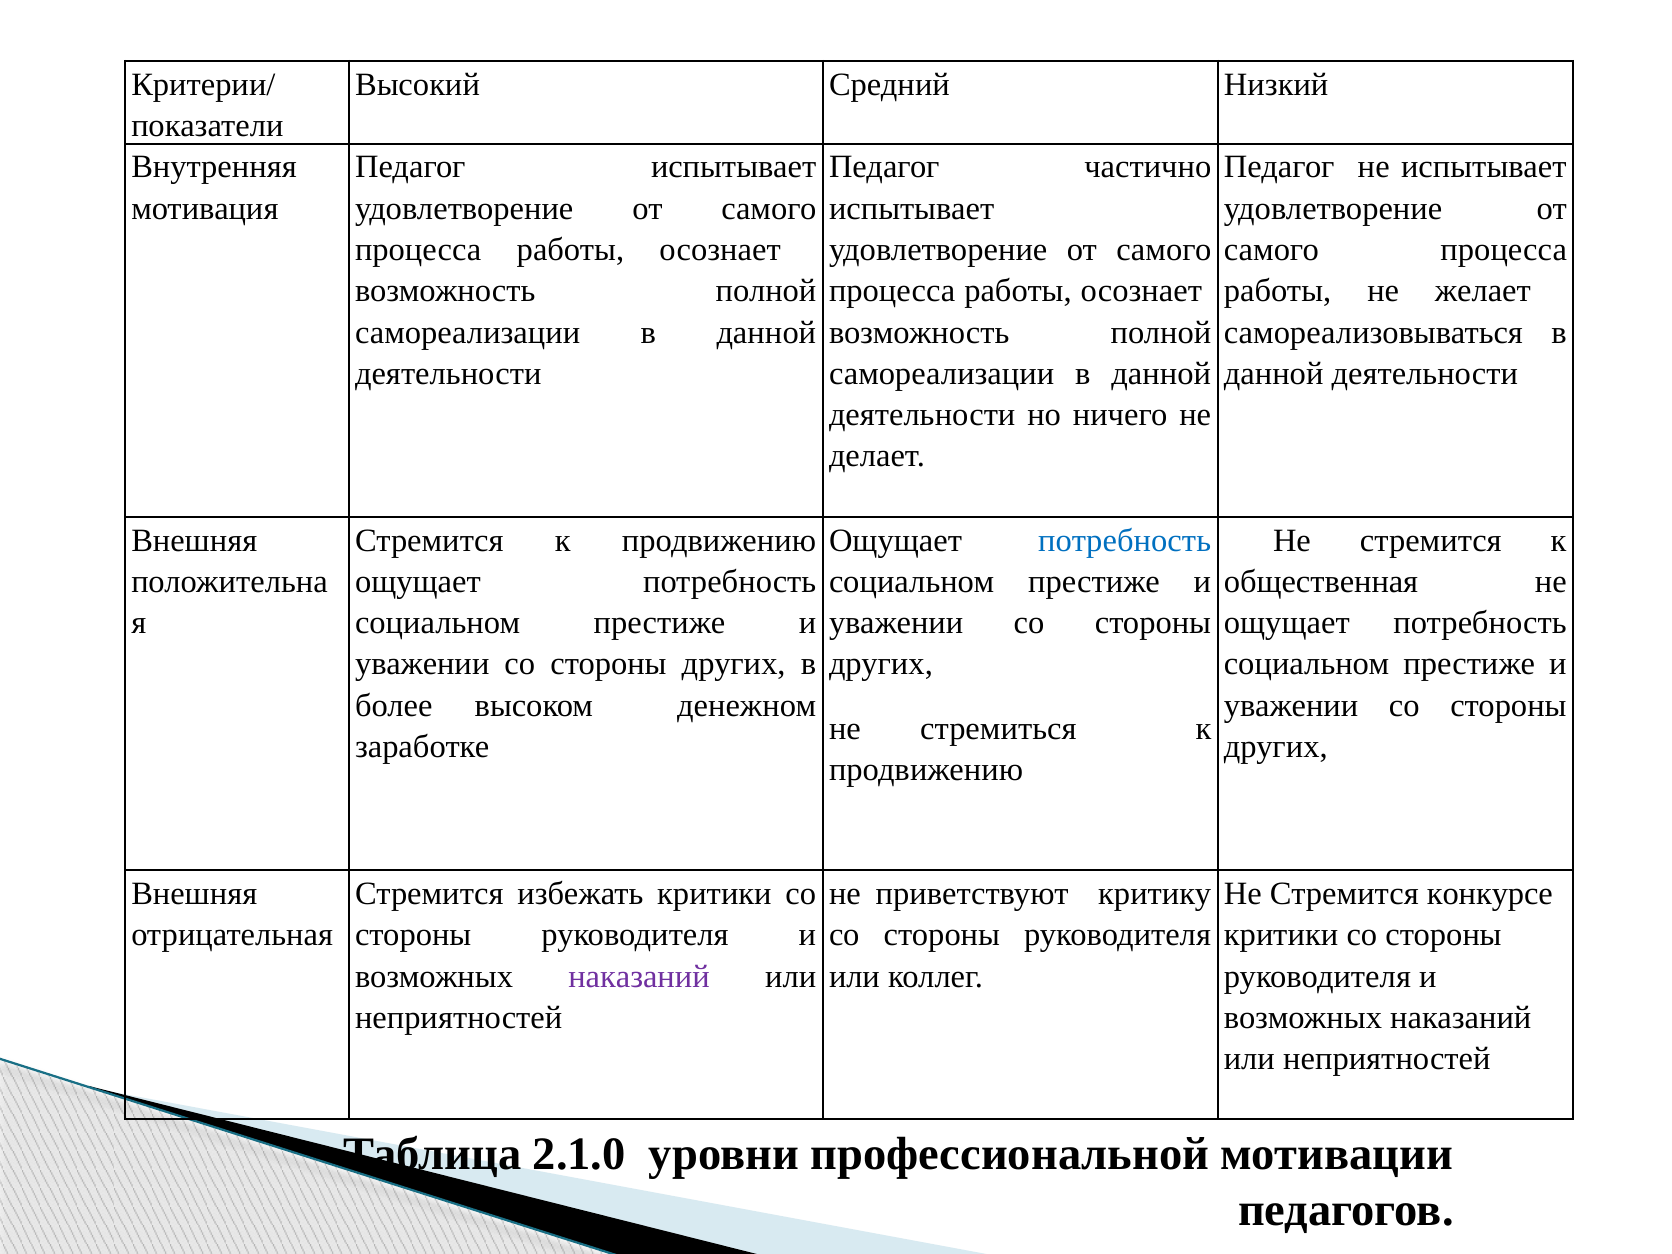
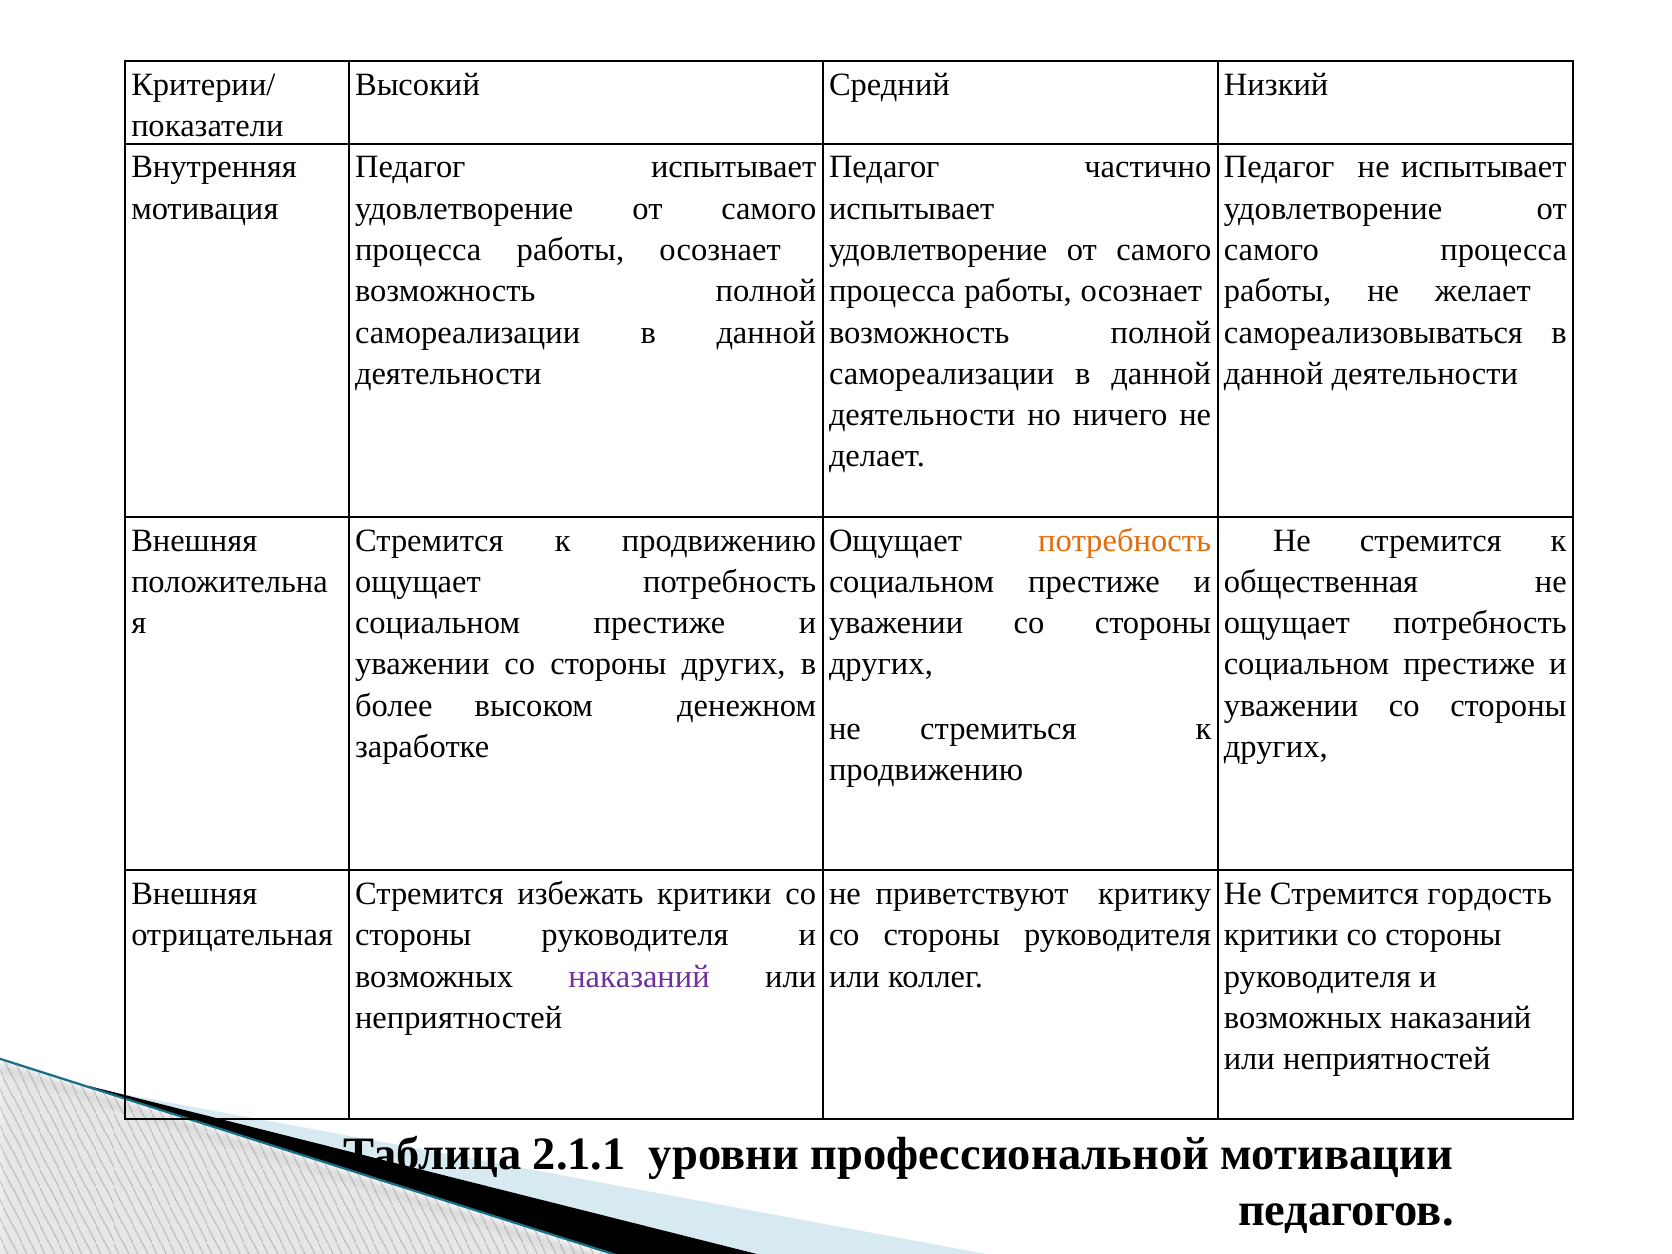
потребность colour: blue -> orange (1125, 540)
конкурсе: конкурсе -> гордость (1490, 894)
2.1.0: 2.1.0 -> 2.1.1 (579, 1154)
